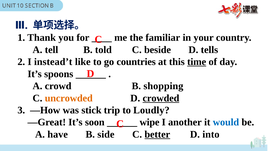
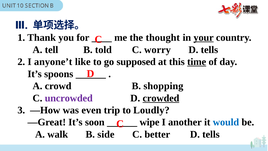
familiar: familiar -> thought (163, 38)
your underline: none -> present (204, 38)
beside: beside -> worry (157, 50)
instead’t: instead’t -> anyone’t (53, 62)
countries: countries -> supposed (136, 62)
uncrowded colour: orange -> purple (69, 98)
stick: stick -> even (91, 110)
have: have -> walk (58, 134)
better underline: present -> none (157, 134)
into: into -> tells (211, 134)
